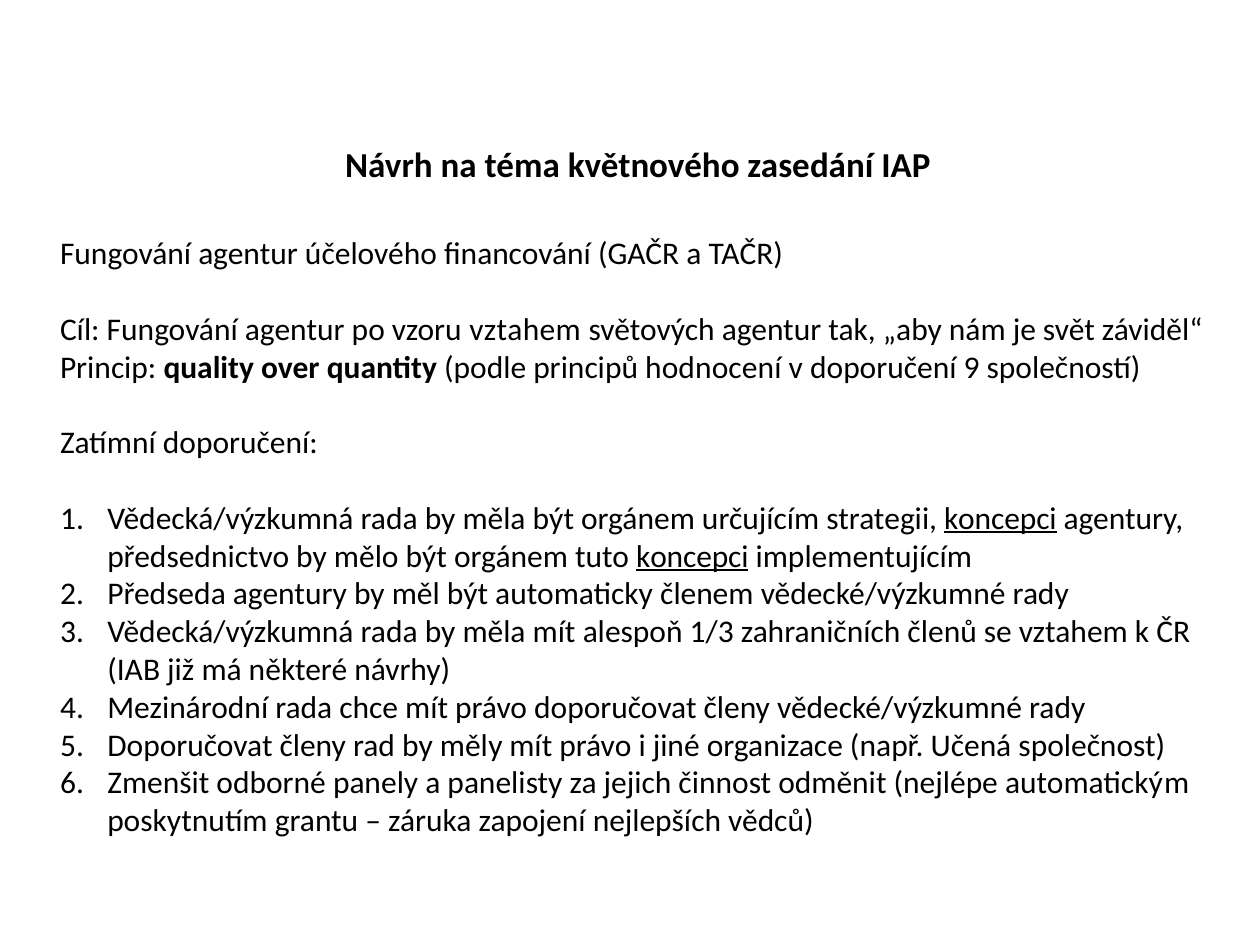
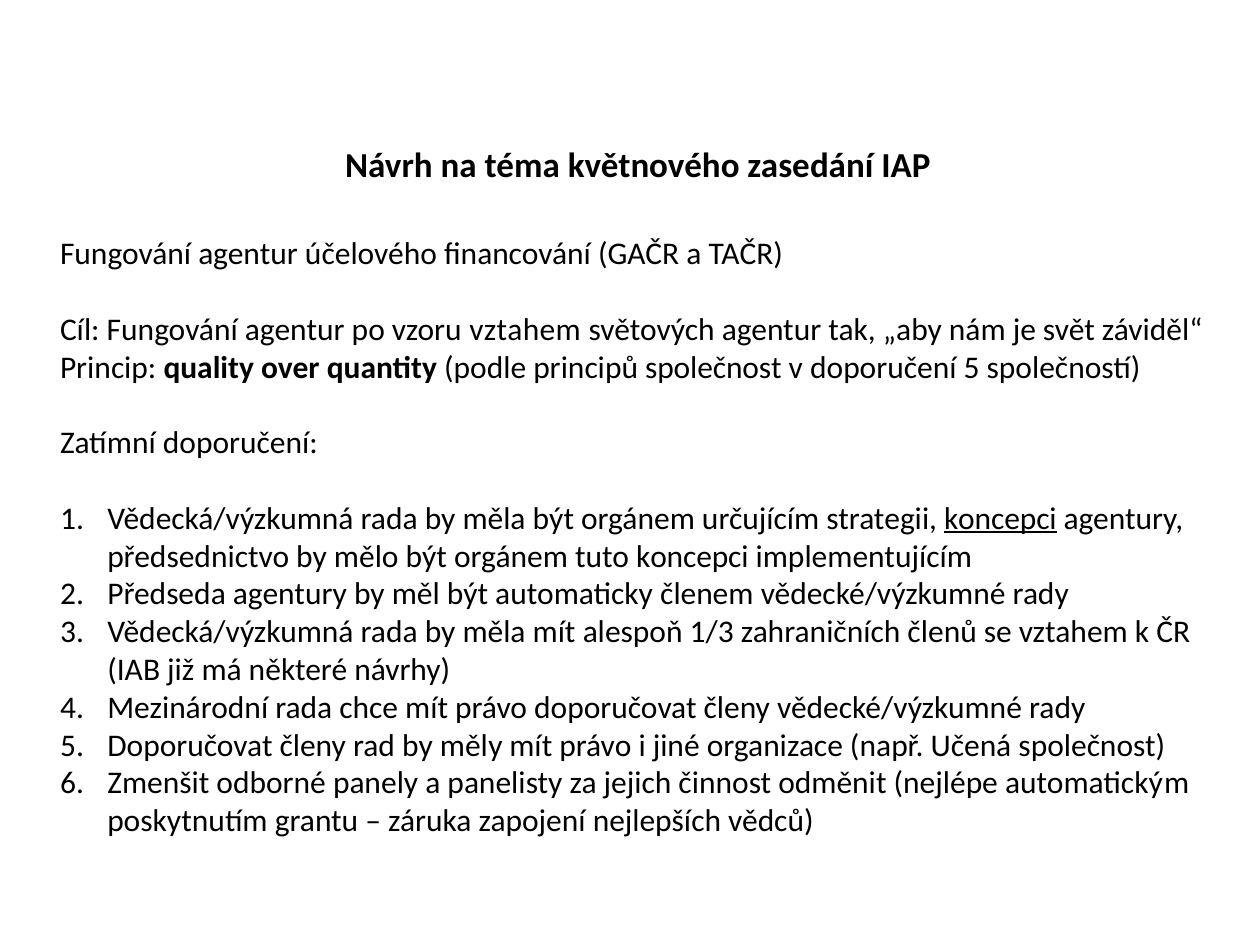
principů hodnocení: hodnocení -> společnost (713, 368)
doporučení 9: 9 -> 5 (972, 368)
koncepci underline: present -> none (692, 557)
